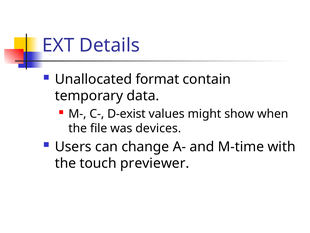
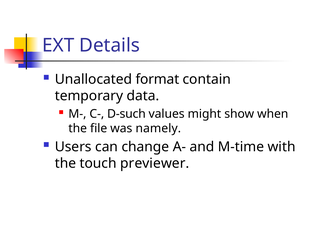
D-exist: D-exist -> D-such (126, 114)
devices: devices -> namely (158, 128)
